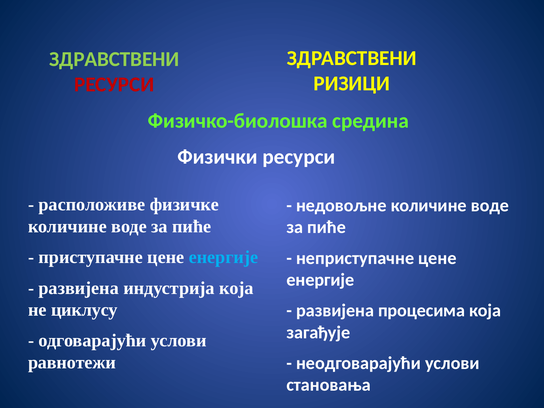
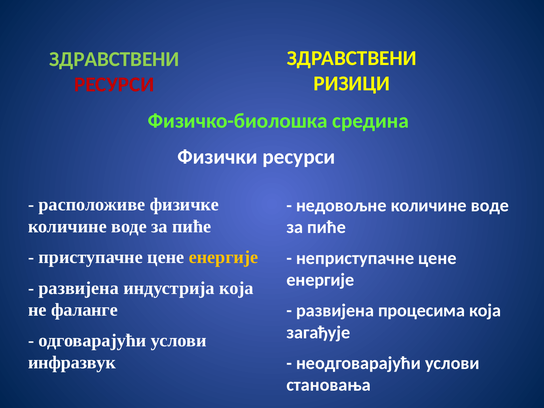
енергије colour: light blue -> yellow (223, 257)
циклусу: циклусу -> фаланге (84, 310)
равнотежи: равнотежи -> инфразвук (72, 362)
